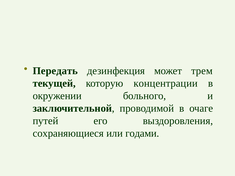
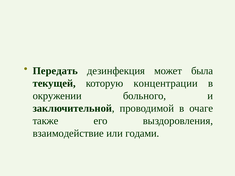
трем: трем -> была (202, 71)
путей: путей -> также (46, 121)
сохраняющиеся: сохраняющиеся -> взаимодействие (68, 134)
